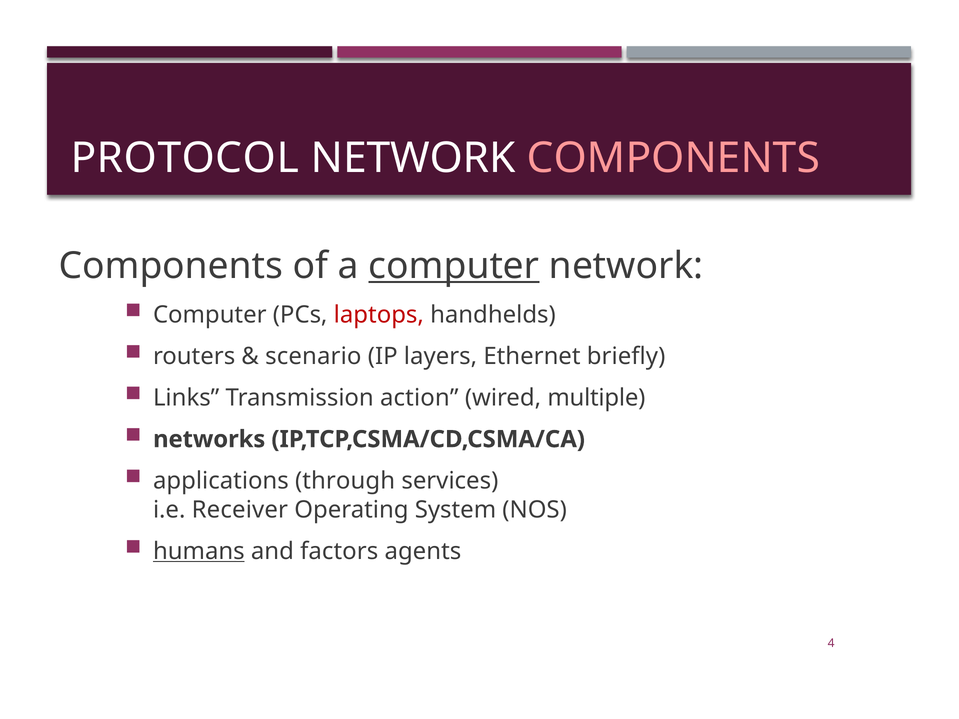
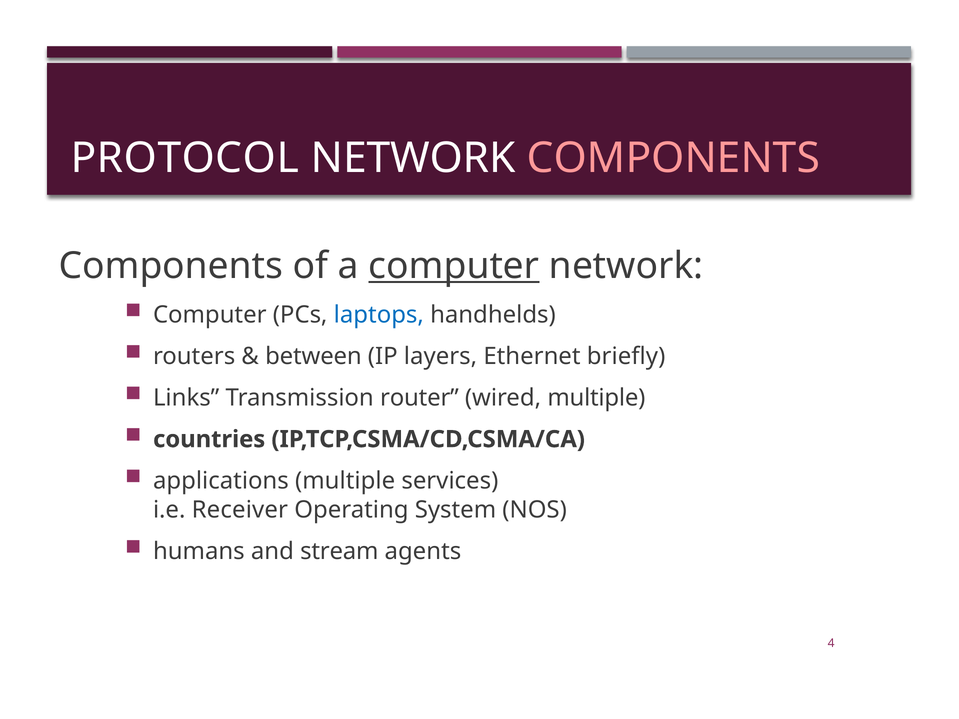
laptops colour: red -> blue (379, 315)
scenario: scenario -> between (313, 356)
action: action -> router (419, 398)
networks: networks -> countries (209, 439)
applications through: through -> multiple (345, 481)
humans underline: present -> none (199, 551)
factors: factors -> stream (339, 551)
